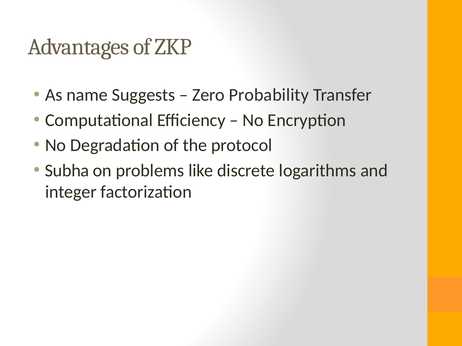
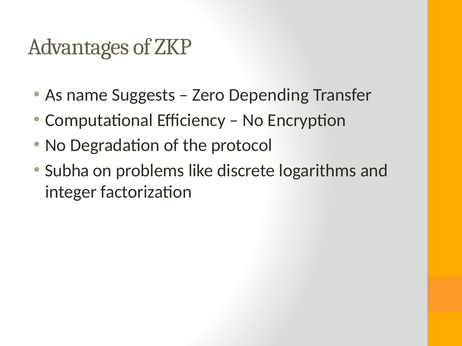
Probability: Probability -> Depending (269, 95)
